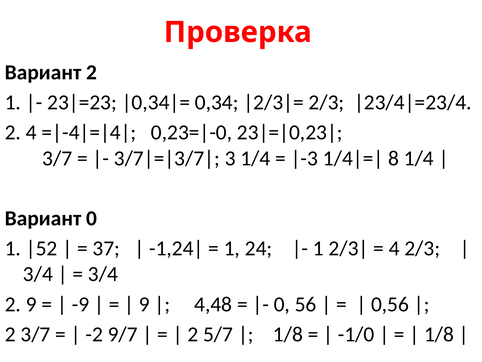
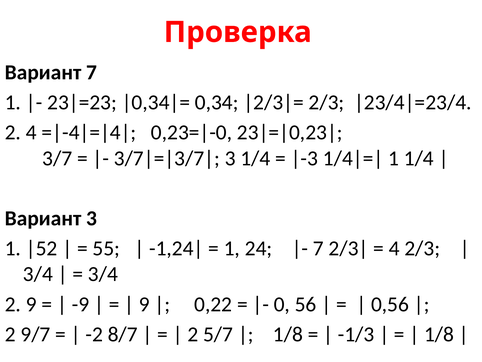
Вариант 2: 2 -> 7 (92, 72)
8: 8 -> 1 (394, 158)
Вариант 0: 0 -> 3 (92, 218)
37: 37 -> 55 (106, 248)
1: 1 -> 7 (318, 248)
4,48: 4,48 -> 0,22 (213, 304)
2 3/7: 3/7 -> 9/7 (35, 334)
9/7: 9/7 -> 8/7 (123, 334)
-1/0: -1/0 -> -1/3 (356, 334)
